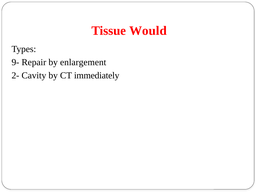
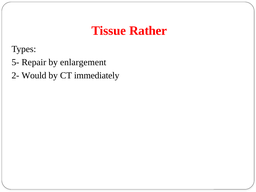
Would: Would -> Rather (148, 31)
9-: 9- -> 5- (15, 62)
Cavity: Cavity -> Would (34, 75)
